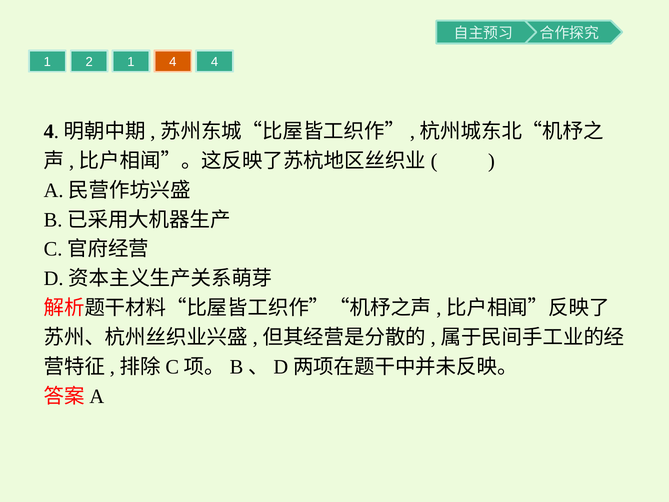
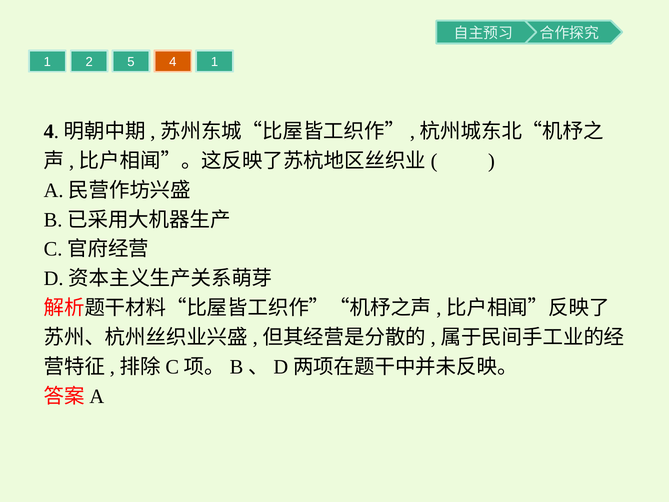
2 1: 1 -> 5 (131, 62)
4 4: 4 -> 1 (215, 62)
